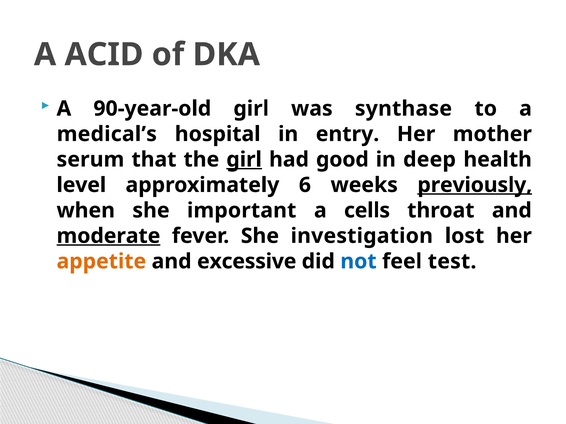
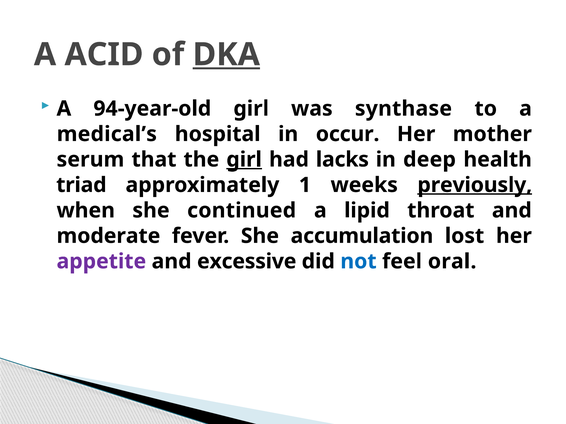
DKA underline: none -> present (226, 55)
90-year-old: 90-year-old -> 94-year-old (152, 109)
entry: entry -> occur (348, 134)
good: good -> lacks (342, 160)
level: level -> triad (81, 185)
6: 6 -> 1 (305, 185)
important: important -> continued (242, 211)
cells: cells -> lipid (367, 211)
moderate underline: present -> none (108, 236)
investigation: investigation -> accumulation (362, 236)
appetite colour: orange -> purple (101, 262)
test: test -> oral (452, 262)
